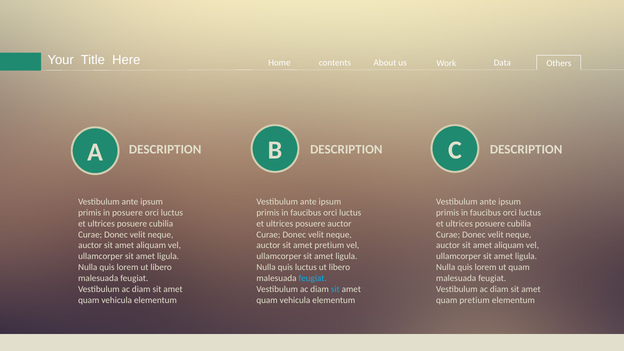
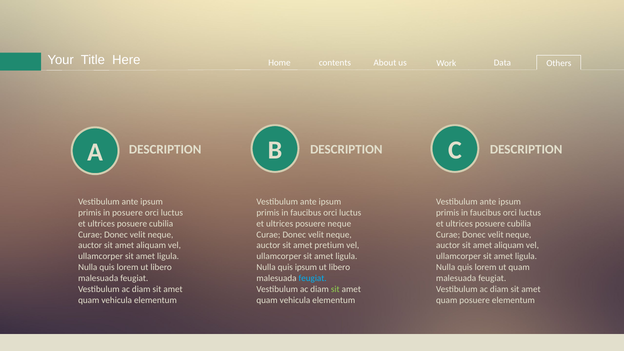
posuere auctor: auctor -> neque (339, 224)
quis luctus: luctus -> ipsum (306, 267)
sit colour: light blue -> light green (335, 289)
quam pretium: pretium -> posuere (475, 300)
